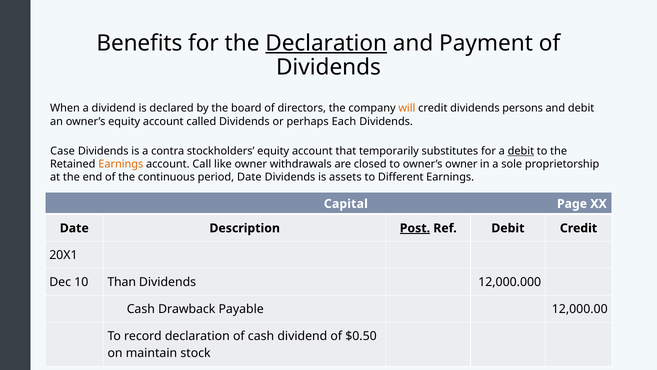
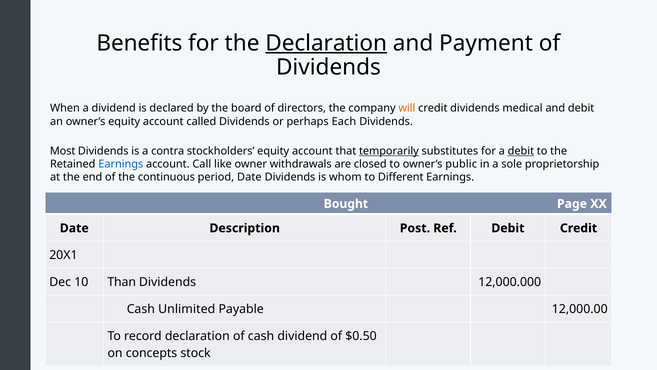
persons: persons -> medical (523, 108)
Case: Case -> Most (63, 151)
temporarily underline: none -> present (389, 151)
Earnings colour: orange -> blue (121, 164)
owner’s owner: owner -> public (461, 164)
assets: assets -> whom (345, 177)
Capital: Capital -> Bought (346, 204)
Post underline: present -> none (415, 228)
Drawback: Drawback -> Unlimited (187, 309)
maintain: maintain -> concepts (152, 353)
